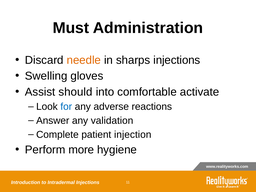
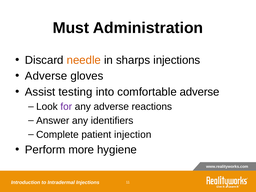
Swelling: Swelling -> Adverse (46, 76)
should: should -> testing (75, 92)
comfortable activate: activate -> adverse (200, 92)
for colour: blue -> purple (66, 107)
validation: validation -> identifiers (112, 121)
